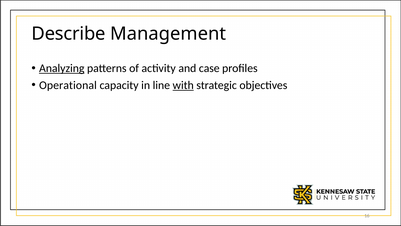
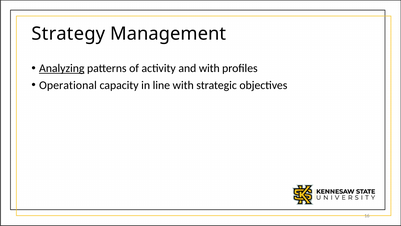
Describe: Describe -> Strategy (68, 34)
and case: case -> with (209, 68)
with underline: present -> none (183, 85)
